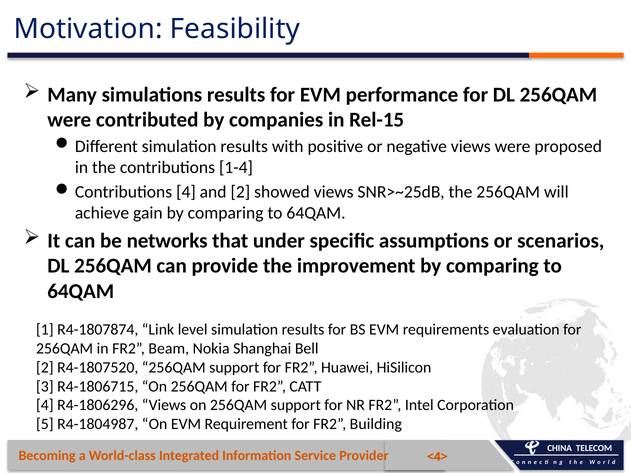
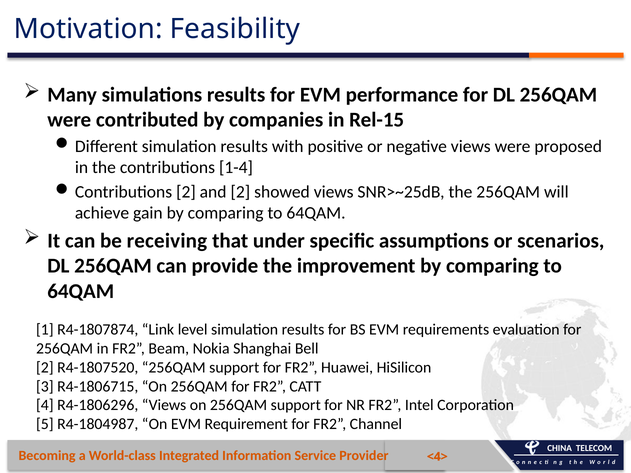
Contributions 4: 4 -> 2 (186, 192)
networks: networks -> receiving (167, 241)
Building: Building -> Channel (376, 424)
